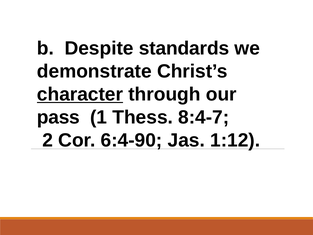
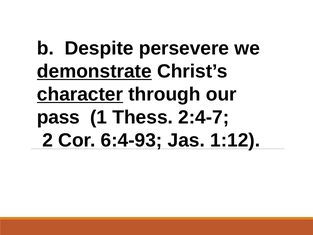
standards: standards -> persevere (184, 48)
demonstrate underline: none -> present (94, 71)
8:4-7: 8:4-7 -> 2:4-7 (204, 117)
6:4-90: 6:4-90 -> 6:4-93 (132, 140)
